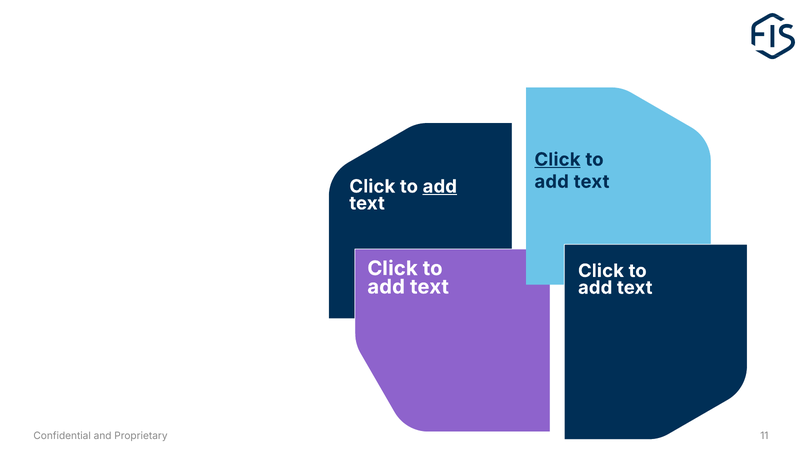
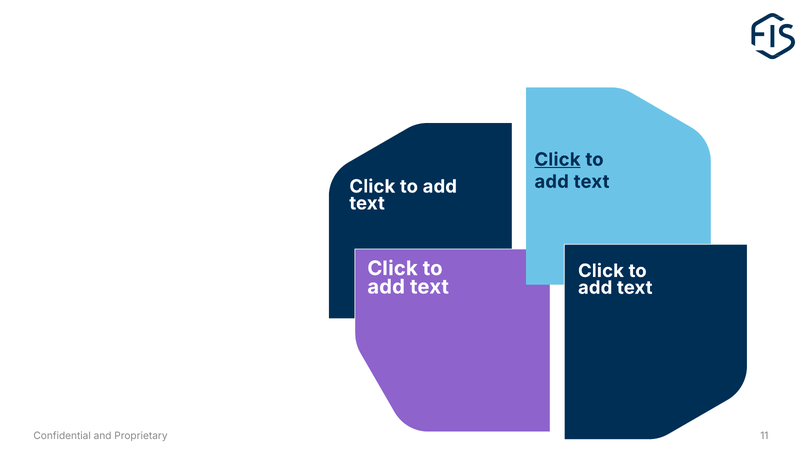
add underline: present -> none (440, 187)
